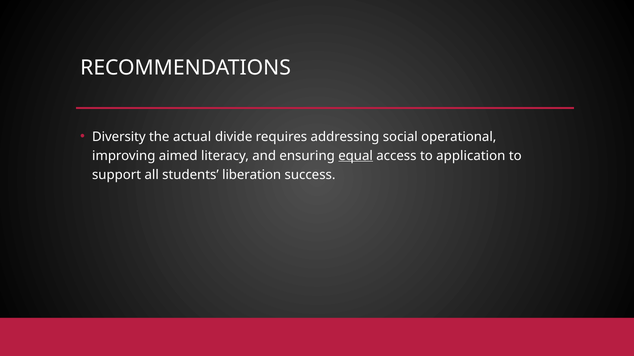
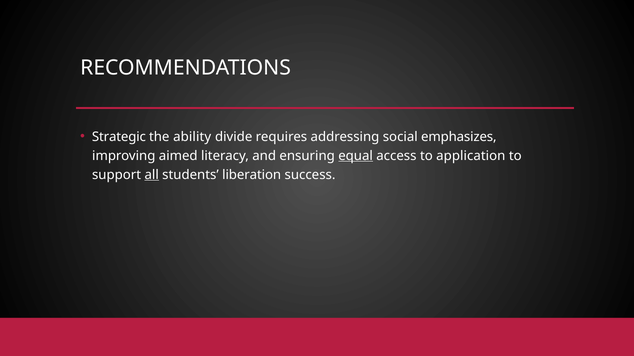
Diversity: Diversity -> Strategic (119, 137)
actual: actual -> ability (192, 137)
operational: operational -> emphasizes (459, 137)
all underline: none -> present (152, 175)
